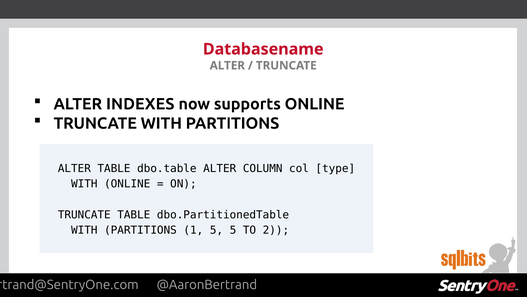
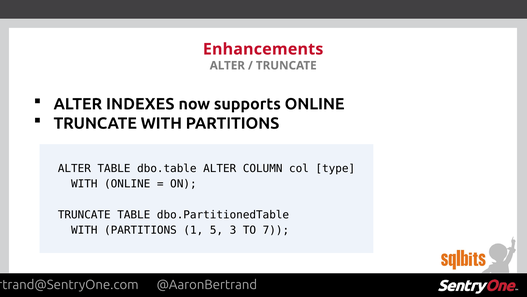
Databasename: Databasename -> Enhancements (263, 49)
5 5: 5 -> 3 (233, 230)
2: 2 -> 7 (276, 230)
